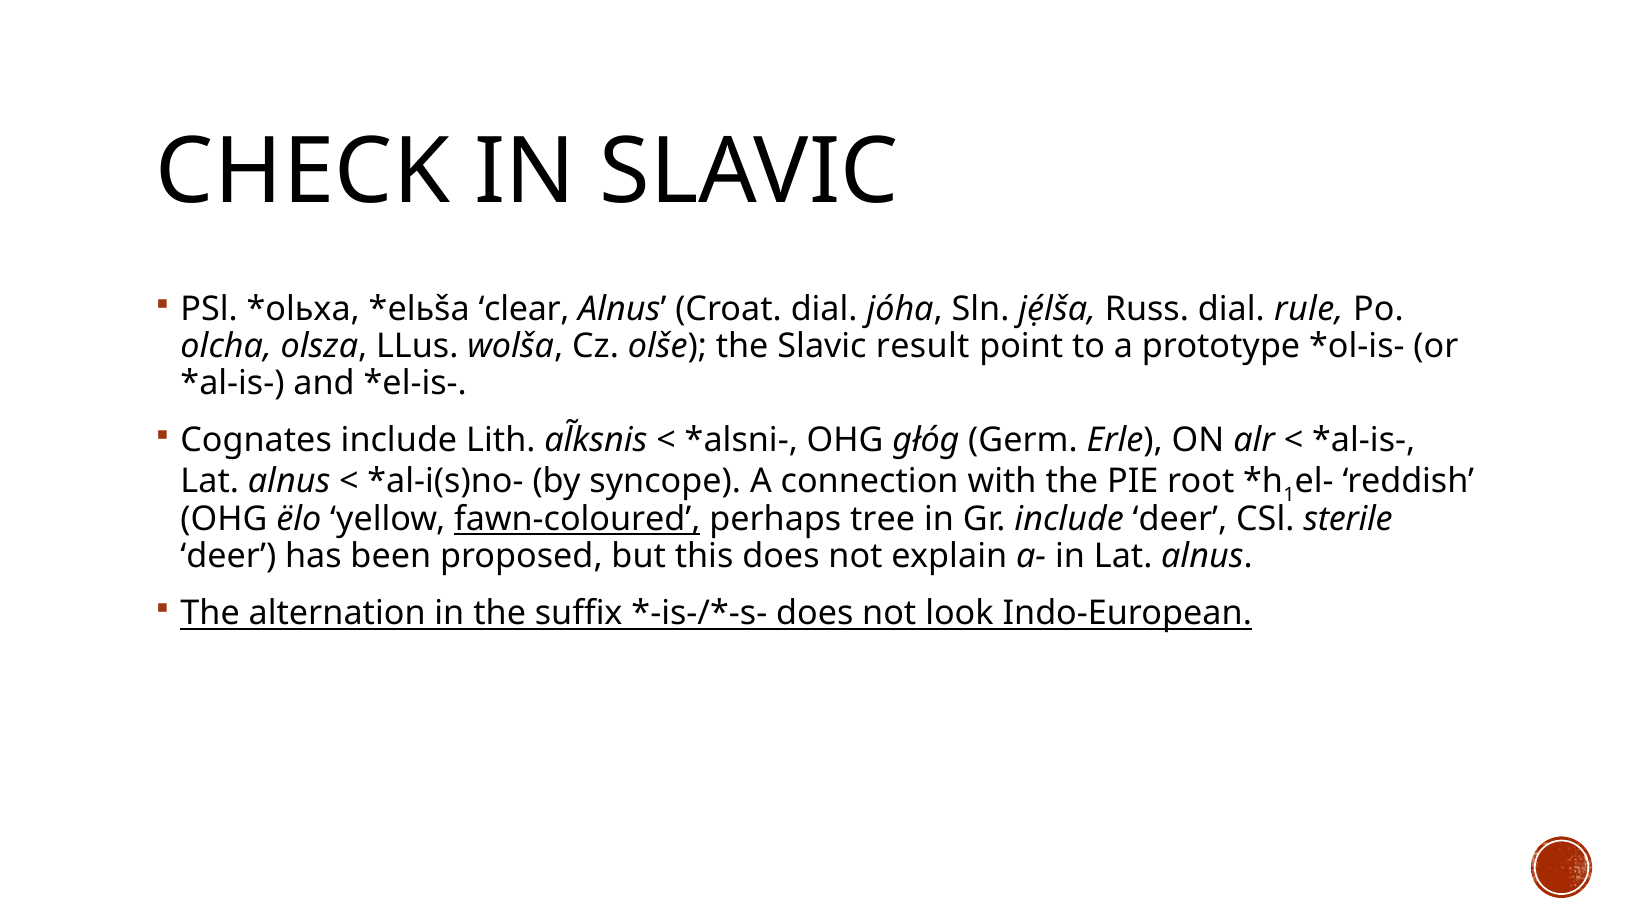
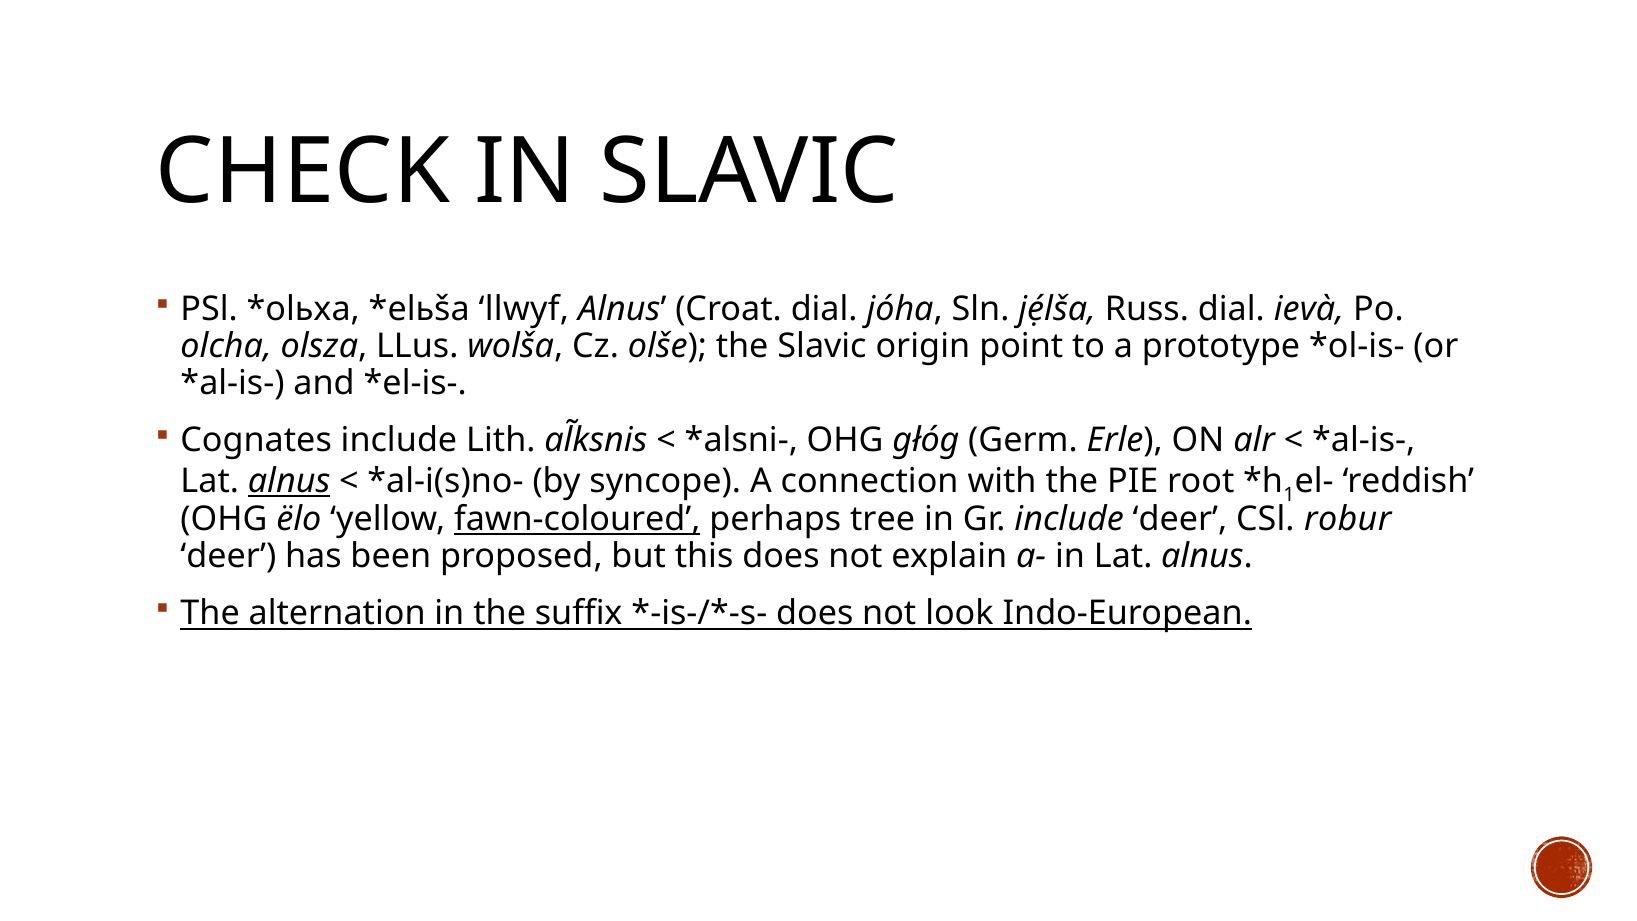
clear: clear -> llwyf (524, 309)
rule: rule -> ievà (1309, 309)
result: result -> origin (923, 346)
alnus underline: none -> present (289, 481)
sterile: sterile -> robur (1348, 519)
